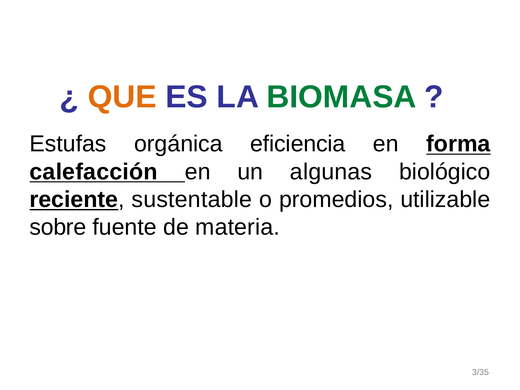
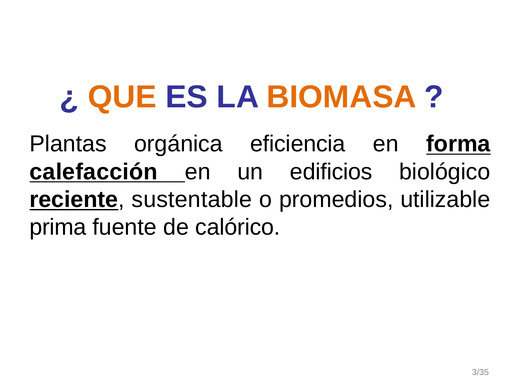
BIOMASA colour: green -> orange (342, 97)
Estufas: Estufas -> Plantas (68, 144)
algunas: algunas -> edificios (331, 172)
sobre: sobre -> prima (58, 227)
materia: materia -> calórico (238, 227)
